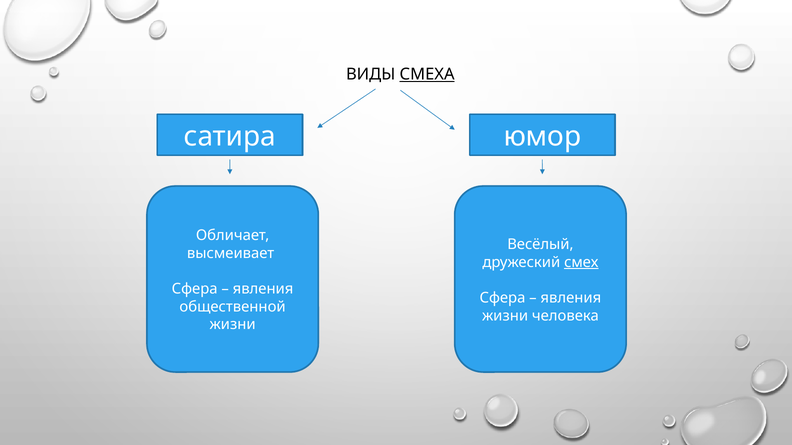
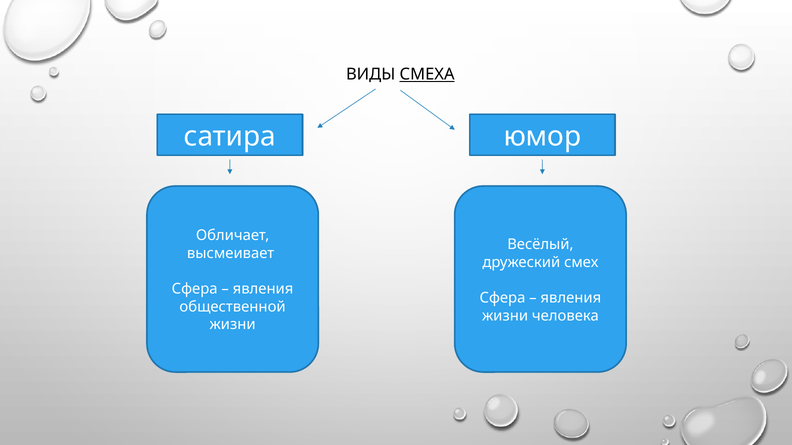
смех underline: present -> none (581, 263)
